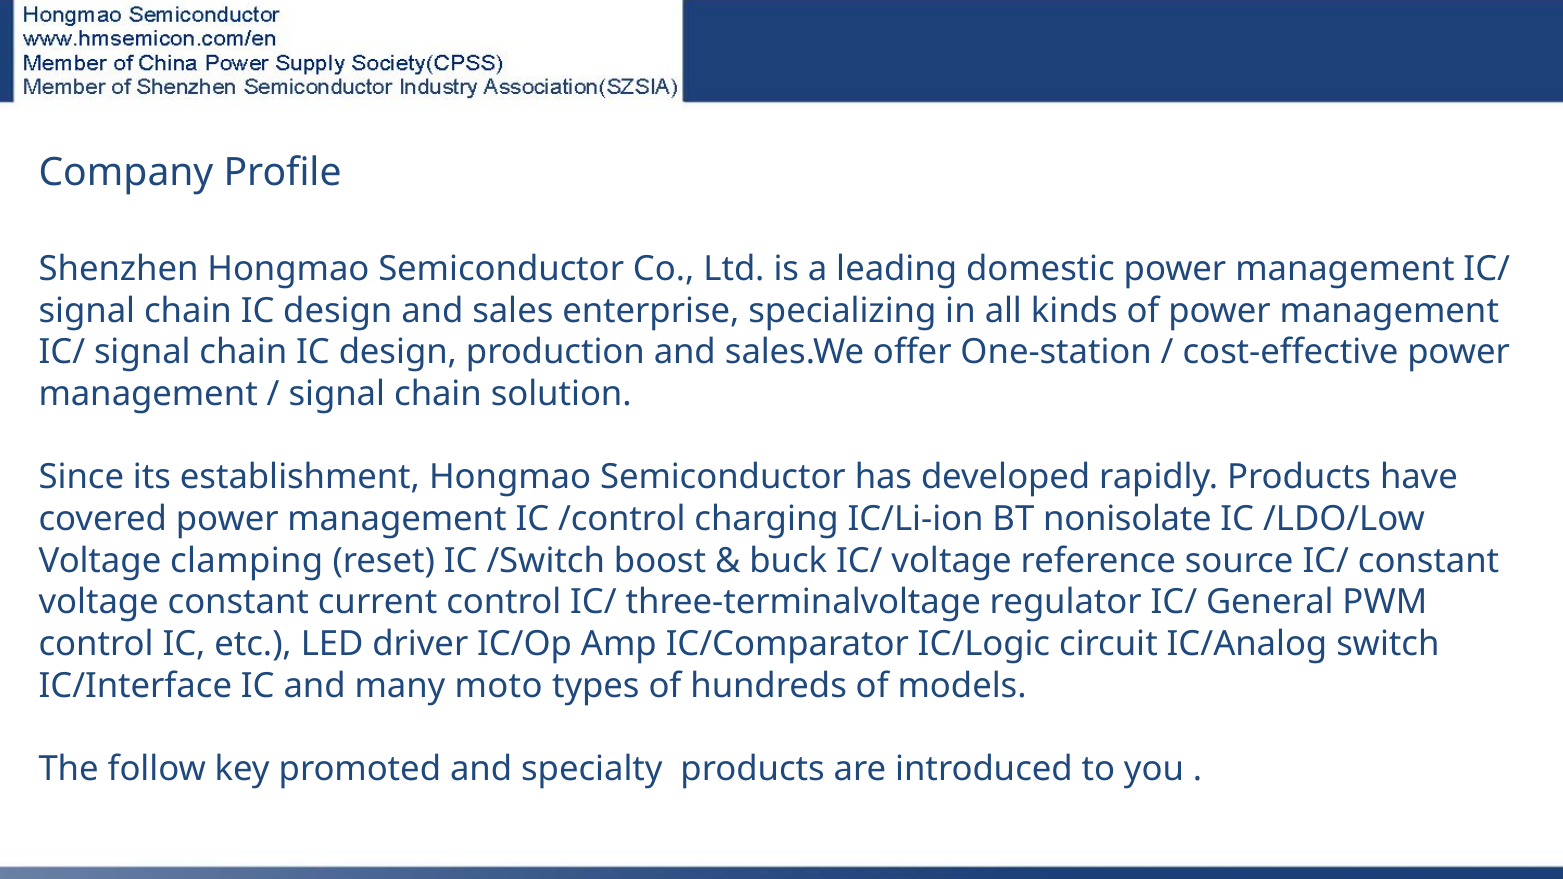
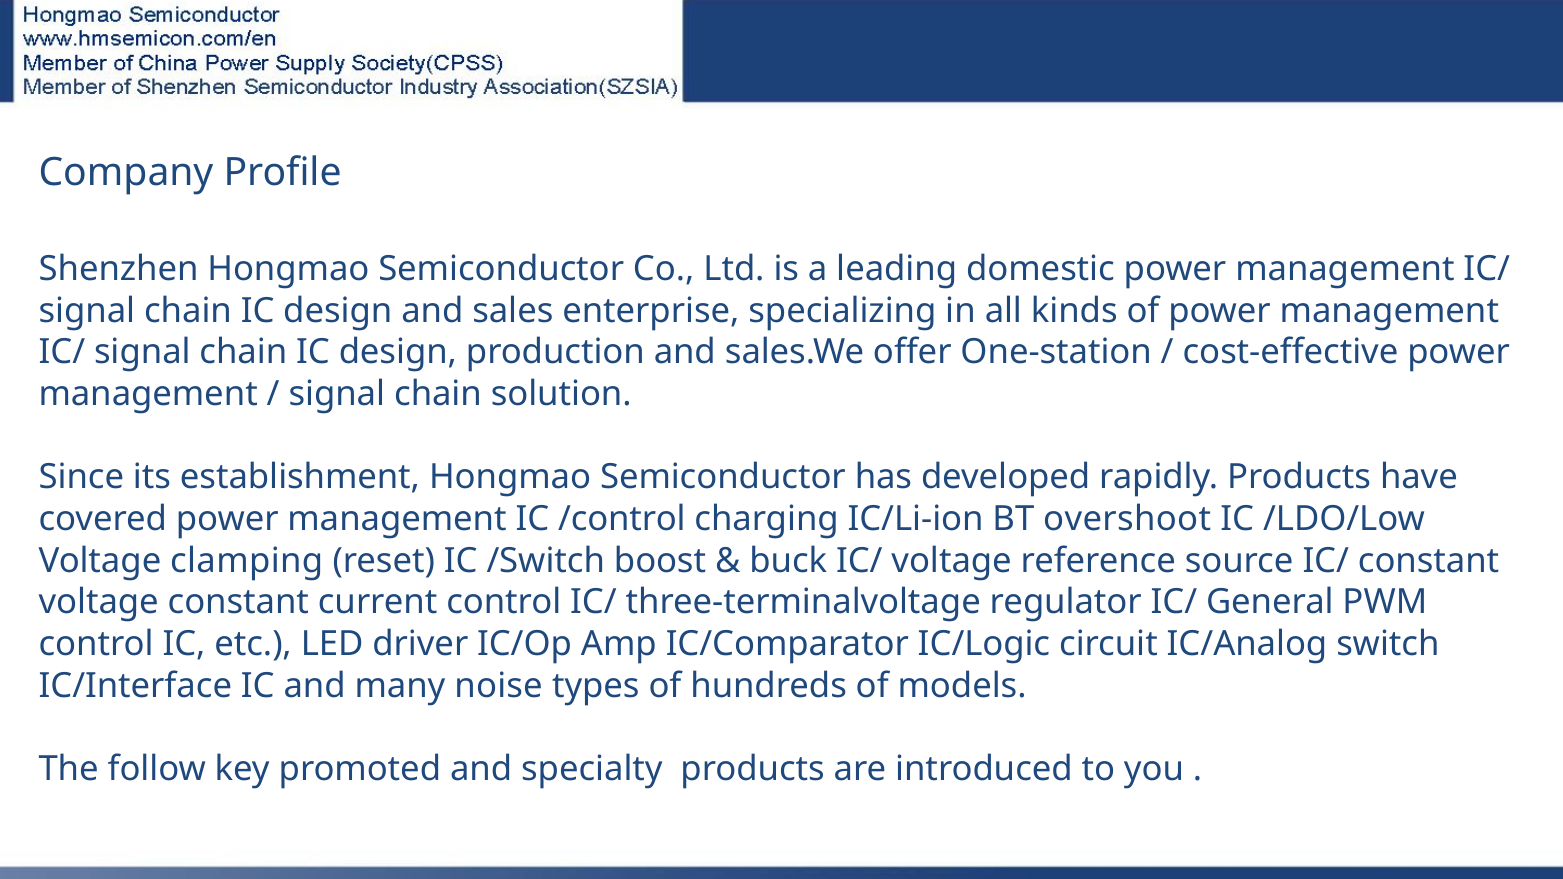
nonisolate: nonisolate -> overshoot (1127, 519)
moto: moto -> noise (499, 686)
